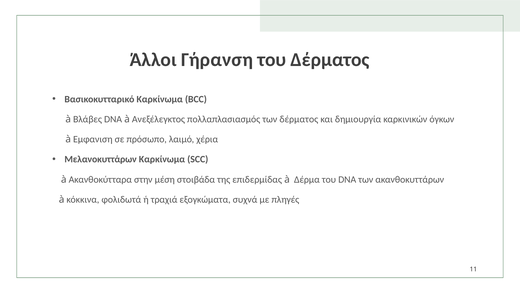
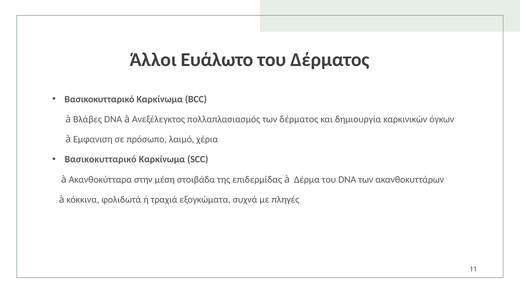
Γήρανση: Γήρανση -> Ευάλωτο (217, 60)
Μελανοκυττάρων: Μελανοκυττάρων -> Βασικοκυτταρικό (101, 159)
